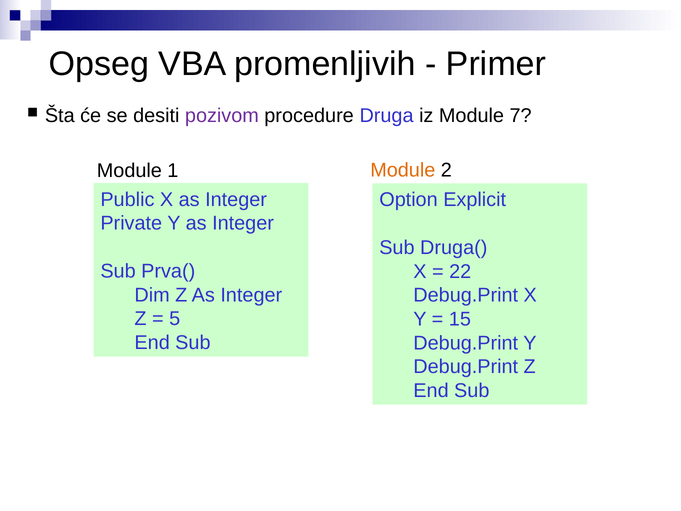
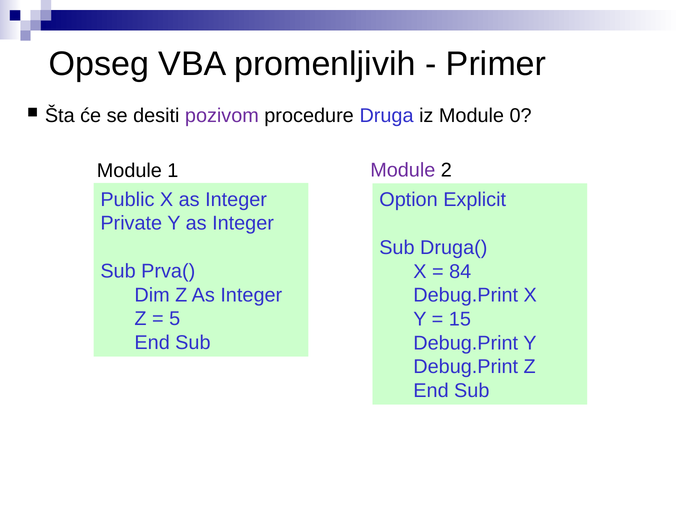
7: 7 -> 0 (521, 116)
Module colour: orange -> purple (403, 170)
22: 22 -> 84 (460, 271)
